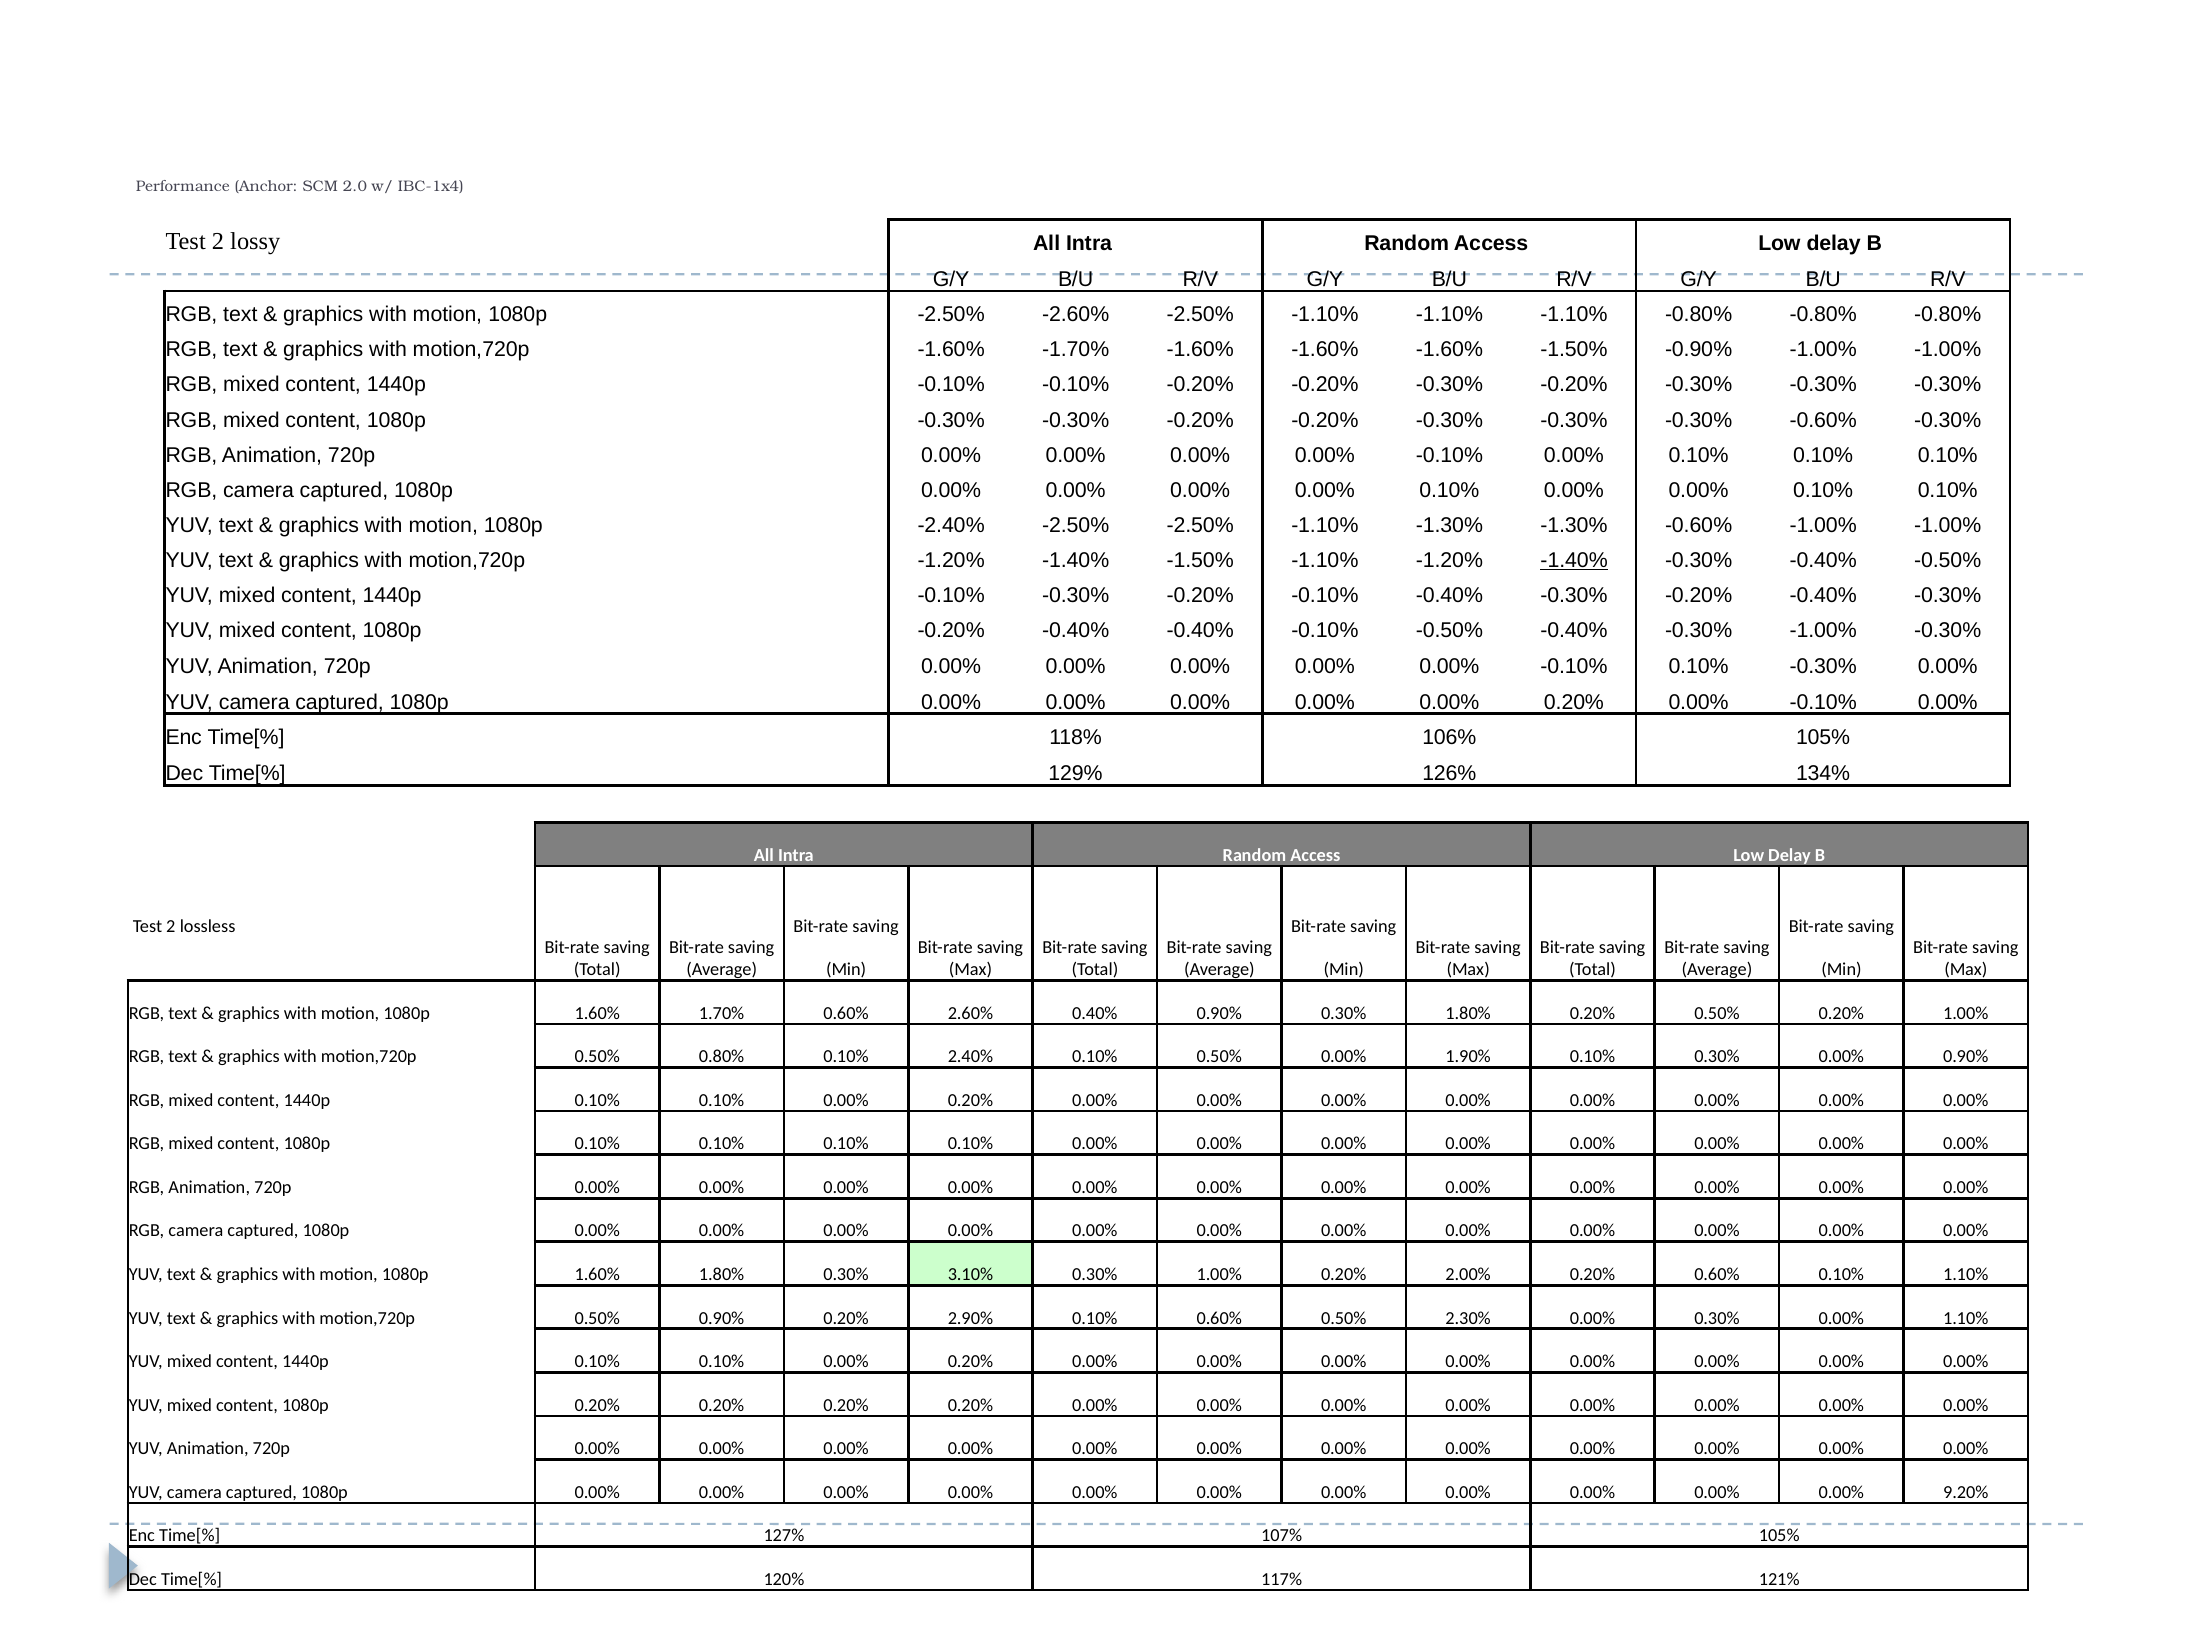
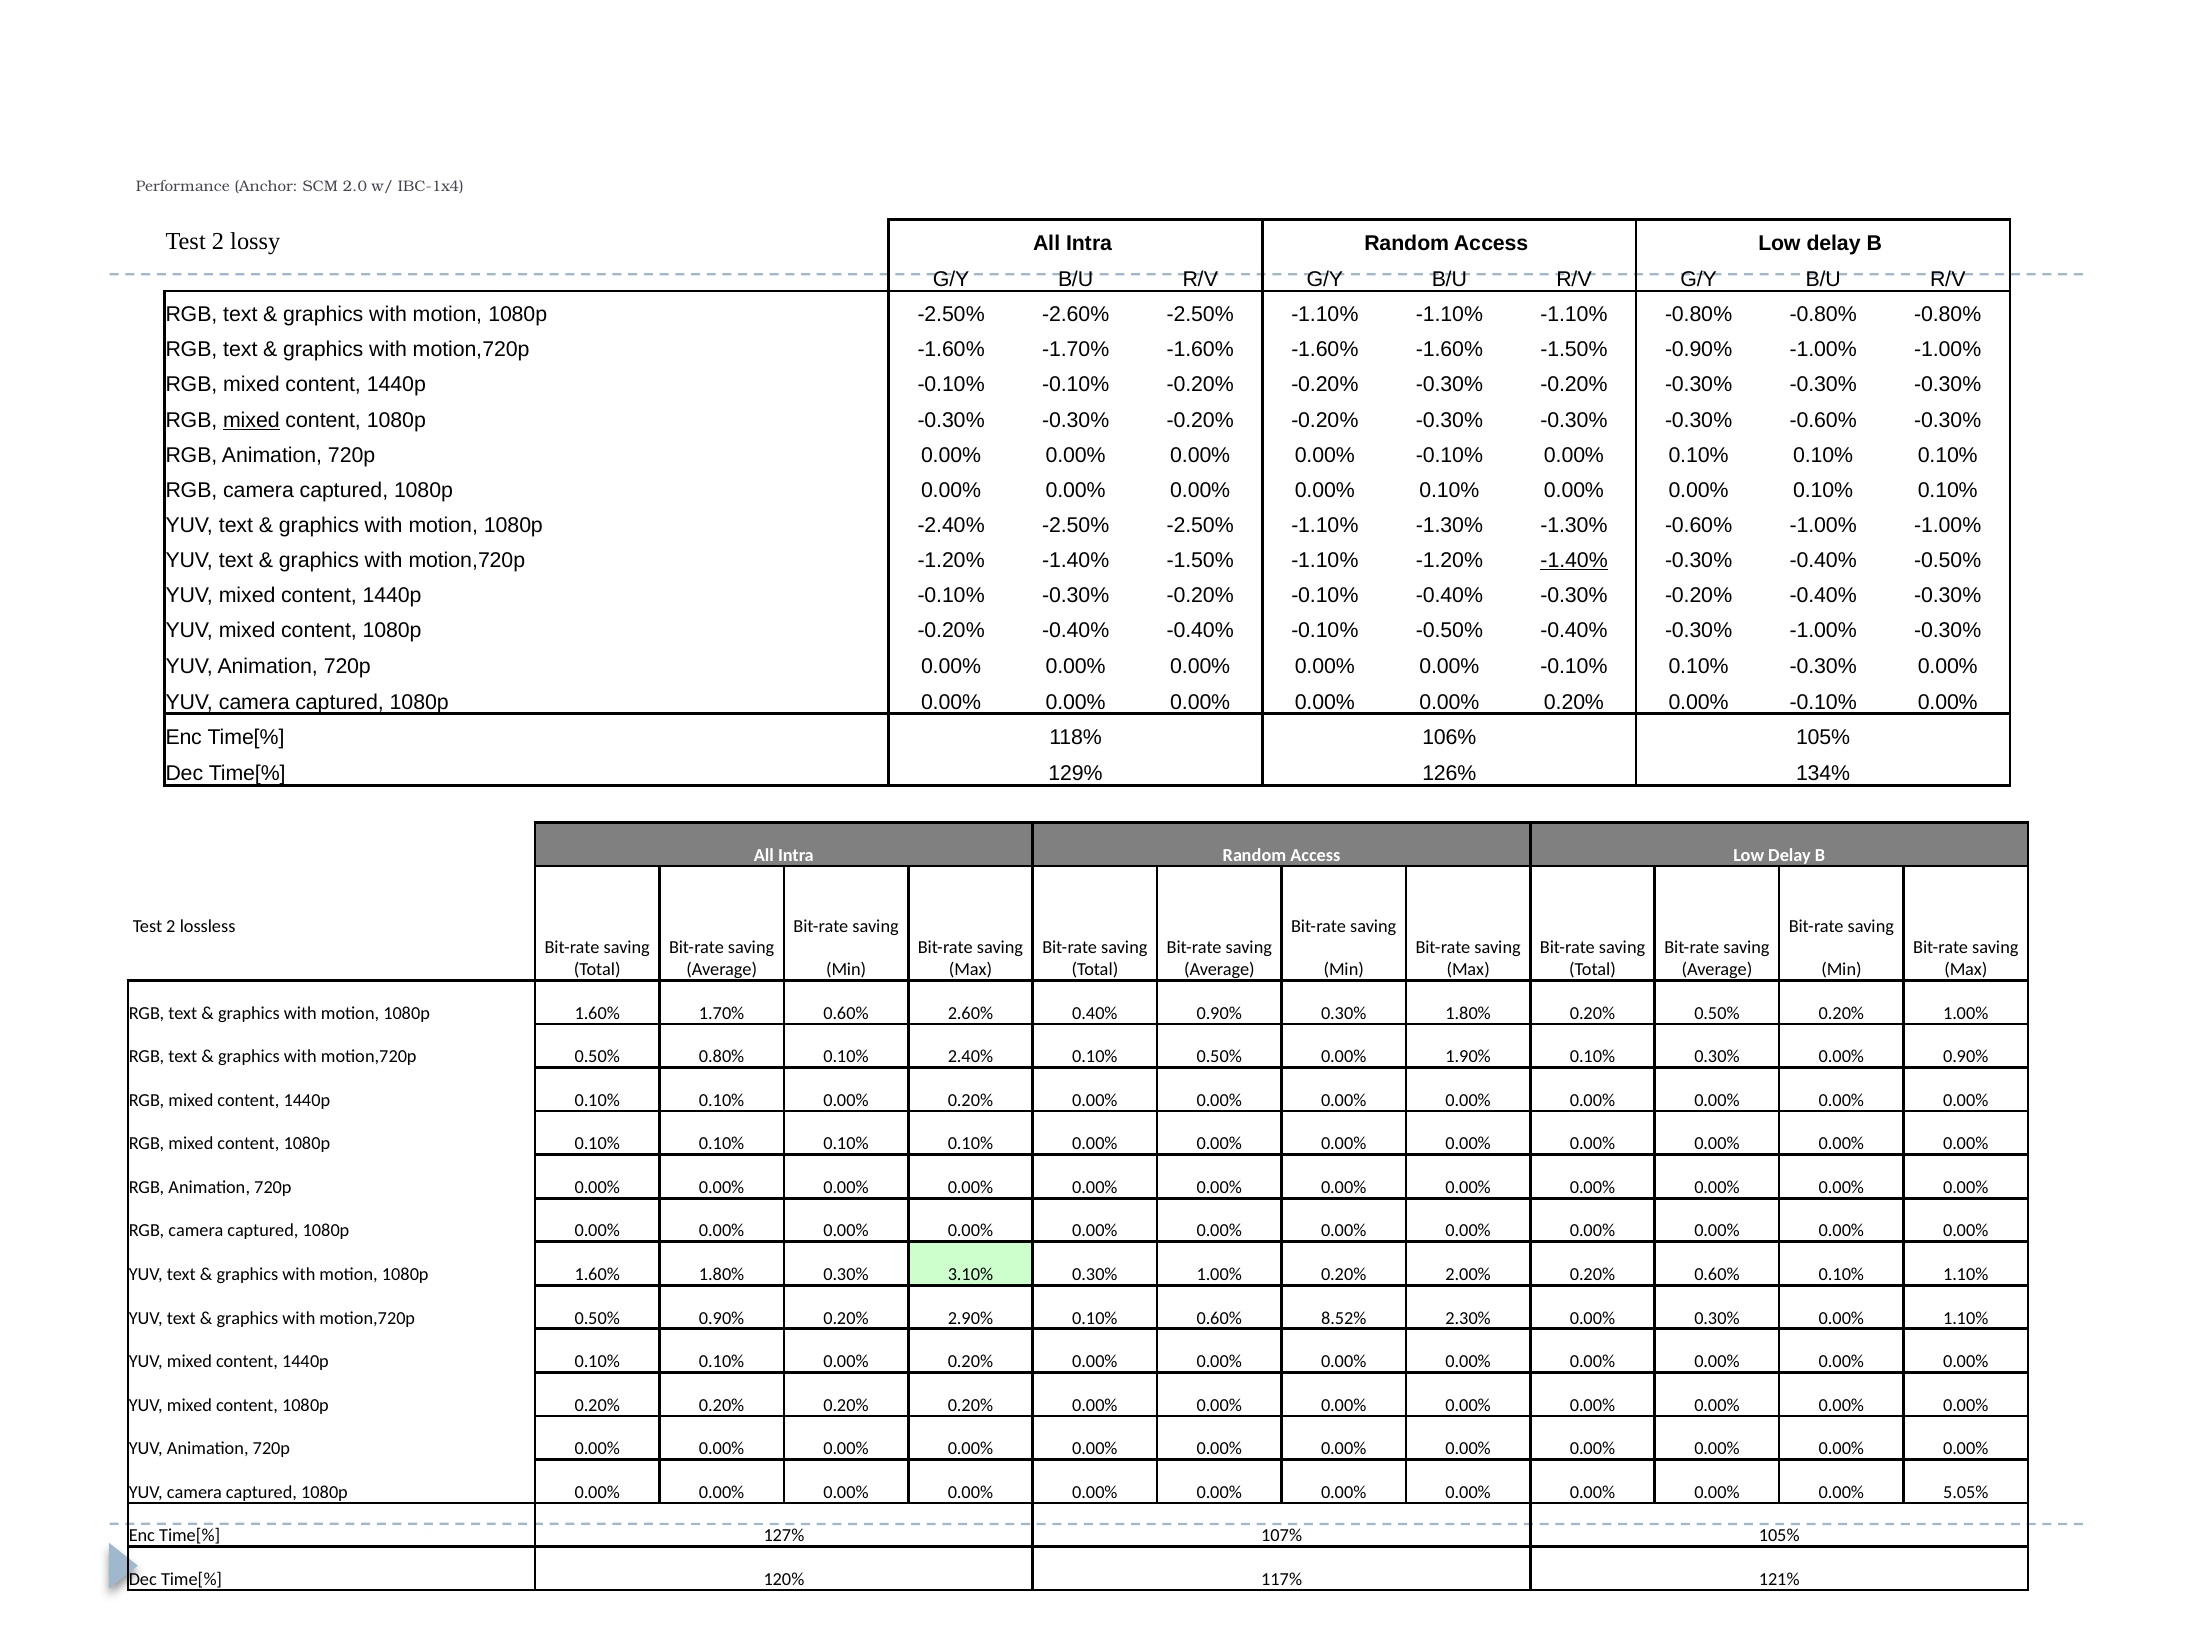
mixed underline: none -> present (251, 420)
0.60% 0.50%: 0.50% -> 8.52% (1344, 1318)
9.20%: 9.20% -> 5.05% (1966, 1492)
